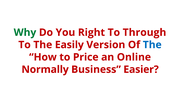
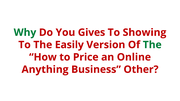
Right: Right -> Gives (91, 33)
Through: Through -> Showing (144, 33)
The colour: blue -> green (152, 45)
Normally: Normally -> Anything (45, 70)
Easier: Easier -> Other (141, 70)
